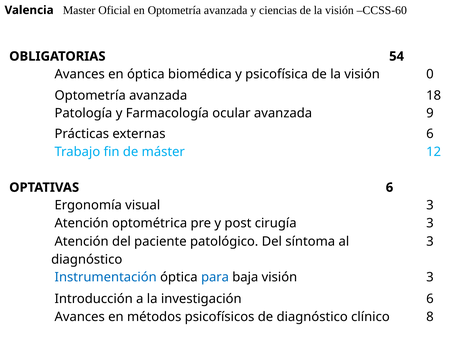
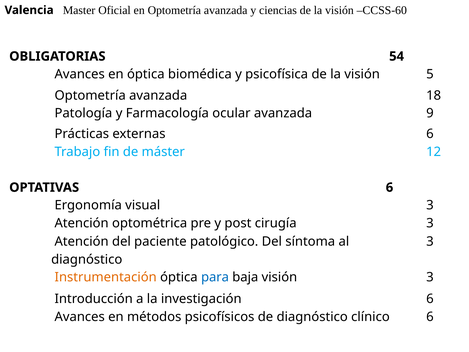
0: 0 -> 5 (430, 74)
Instrumentación colour: blue -> orange (106, 277)
clínico 8: 8 -> 6 (430, 317)
